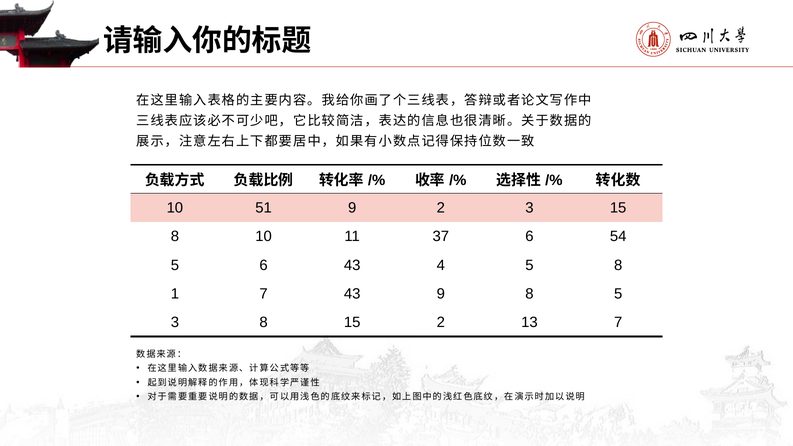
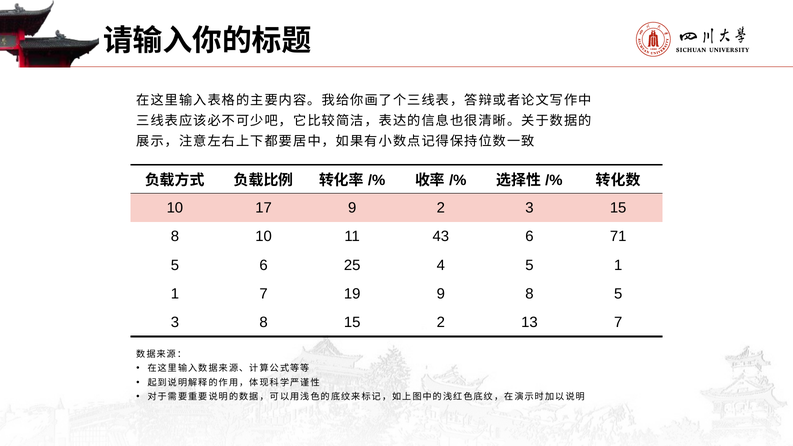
51: 51 -> 17 (264, 208)
37: 37 -> 43 (441, 236)
54: 54 -> 71 (618, 236)
6 43: 43 -> 25 (352, 265)
5 8: 8 -> 1 (618, 265)
7 43: 43 -> 19 (352, 294)
